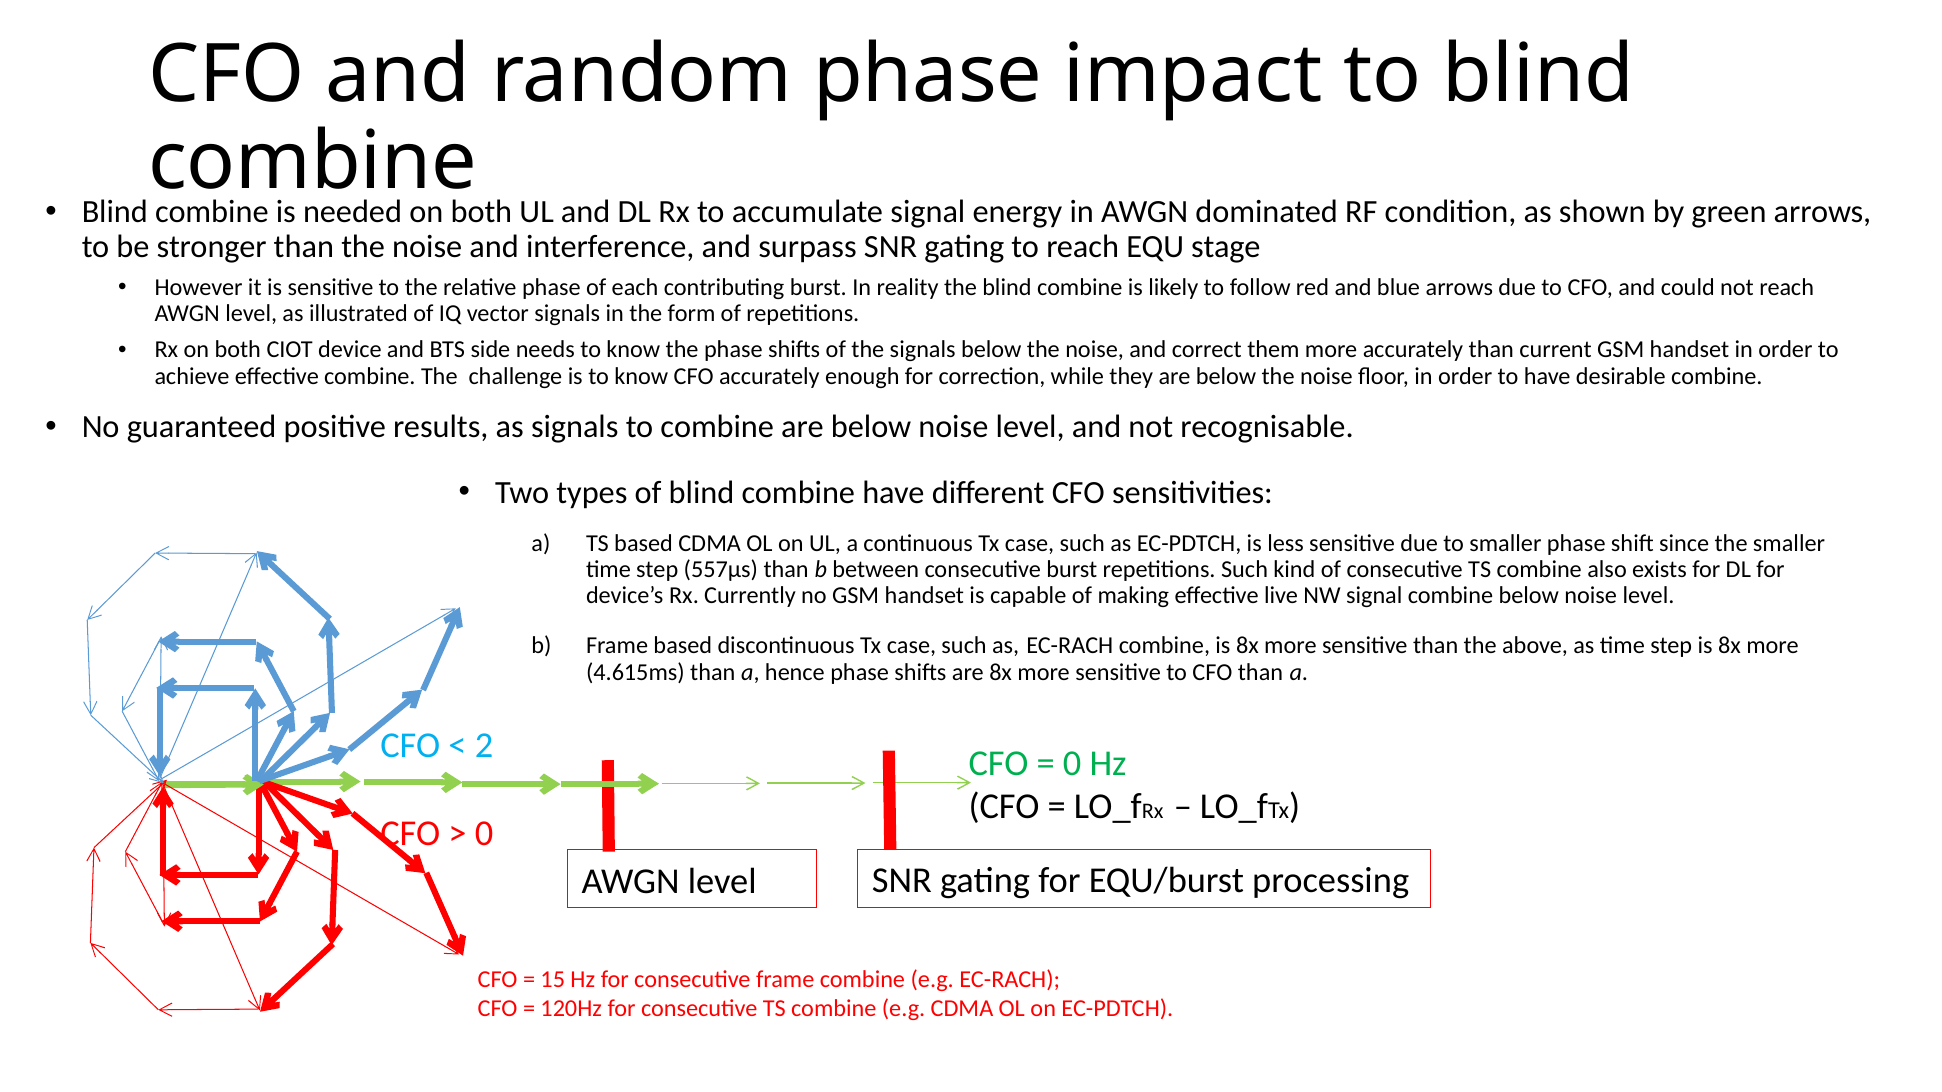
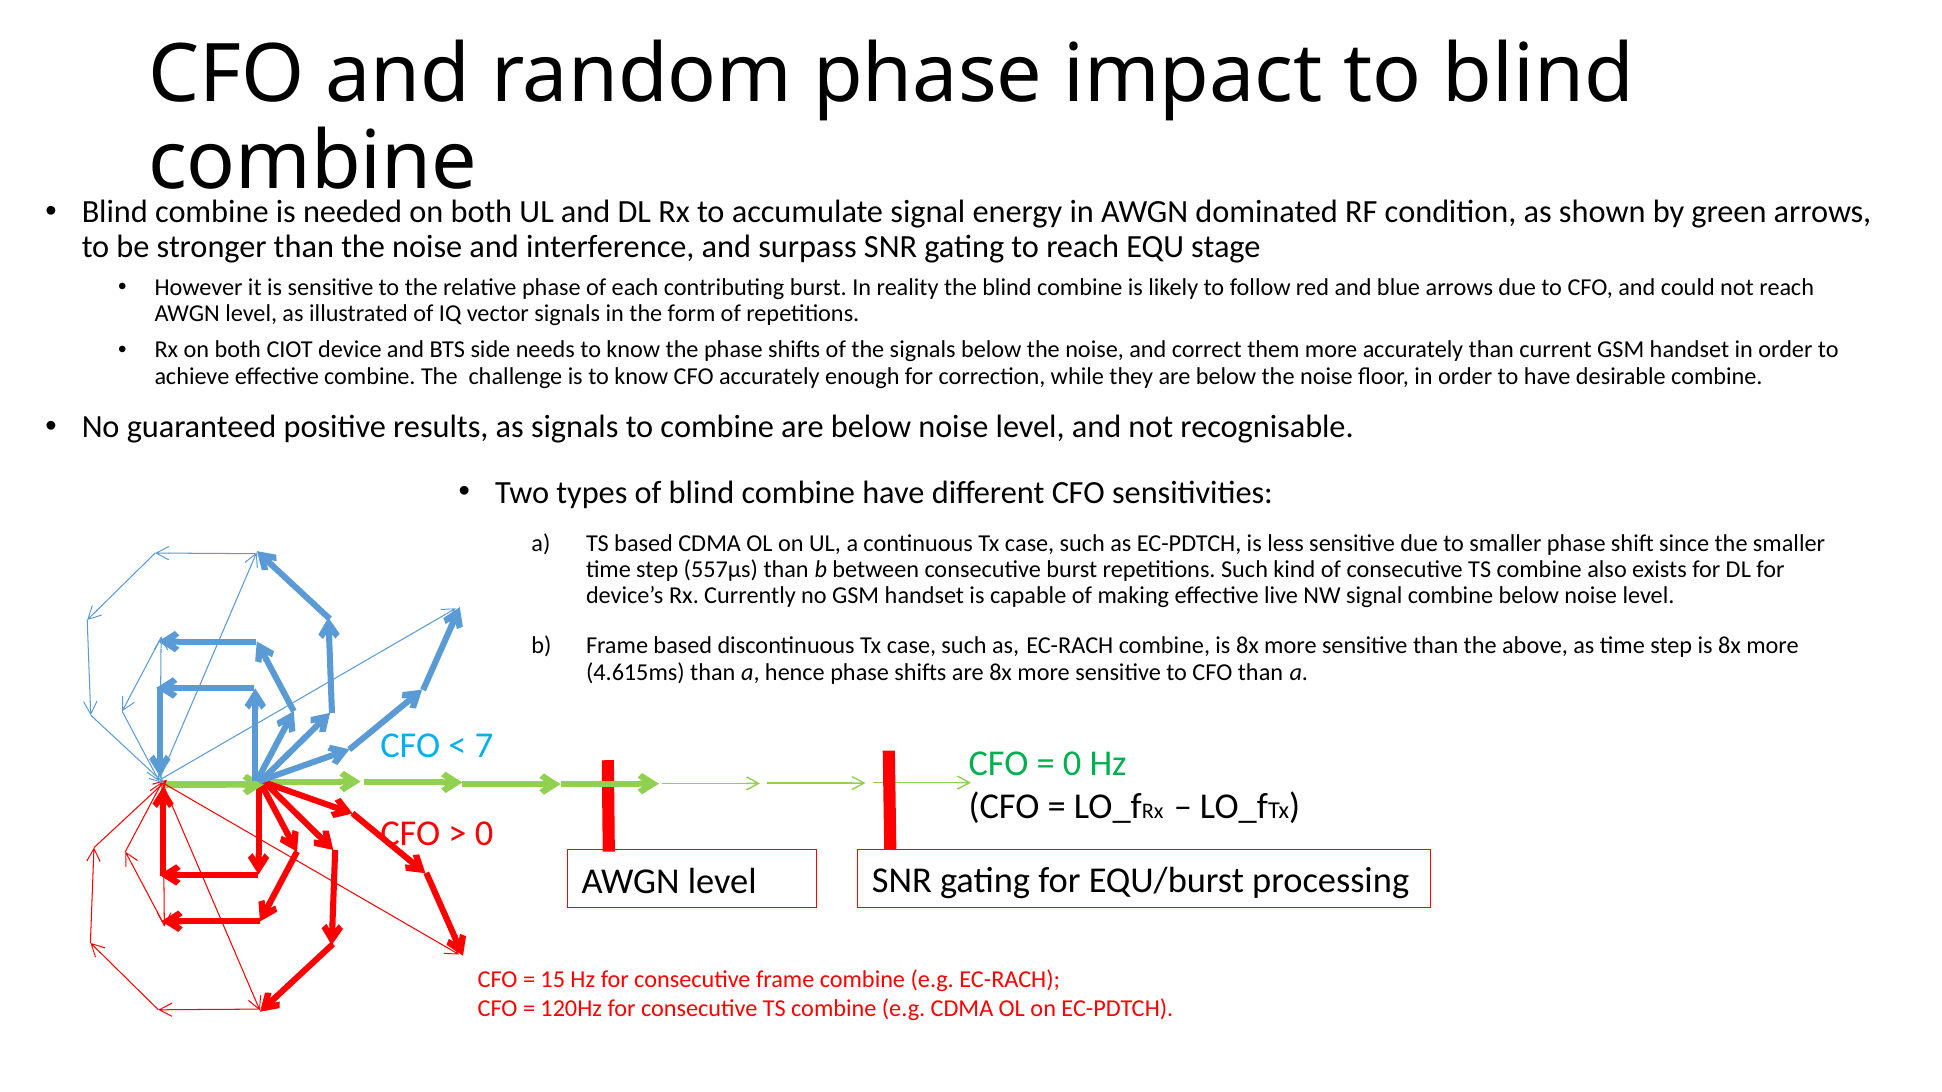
2: 2 -> 7 (484, 746)
